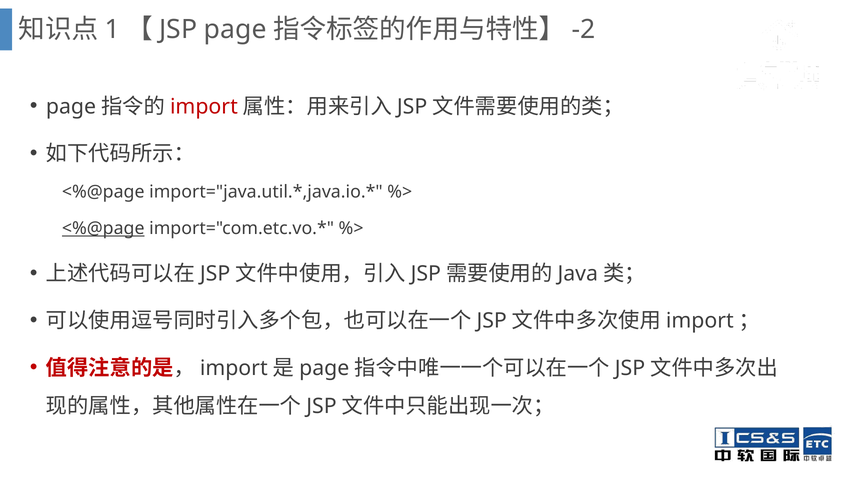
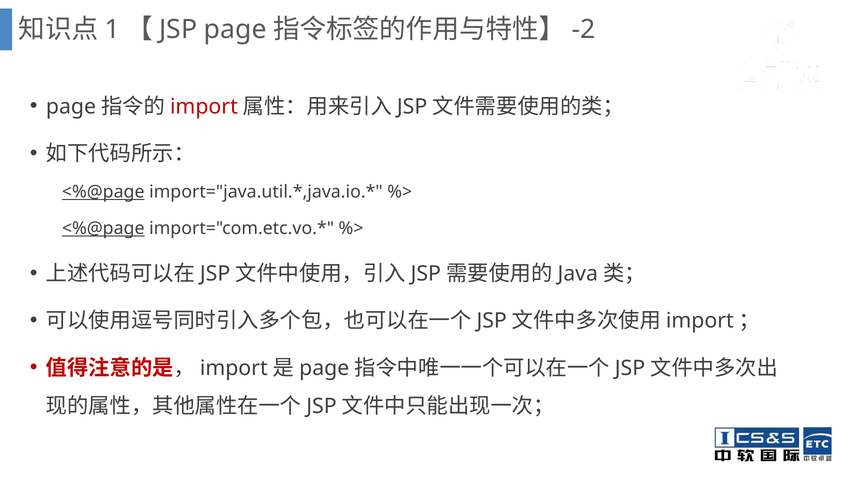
<%@page underline: none -> present (103, 192)
